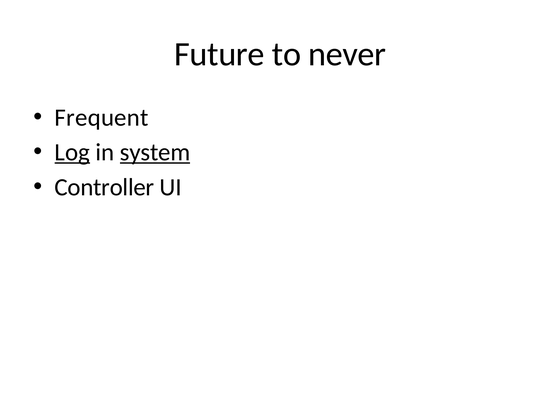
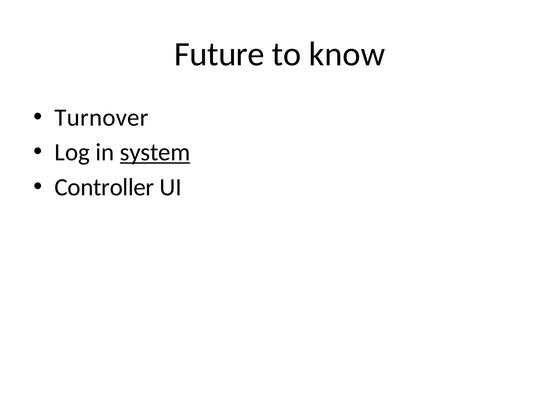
never: never -> know (347, 54)
Frequent: Frequent -> Turnover (102, 117)
Log underline: present -> none (72, 152)
